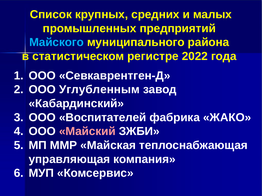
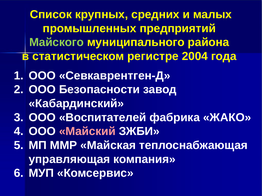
Майского colour: light blue -> light green (57, 42)
2022: 2022 -> 2004 (195, 56)
Углубленным: Углубленным -> Безопасности (99, 90)
